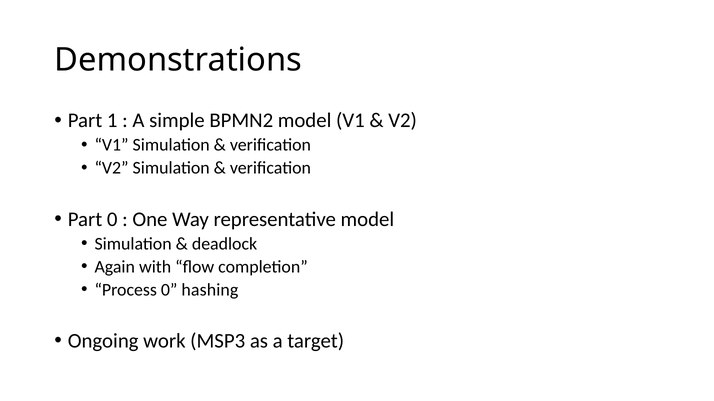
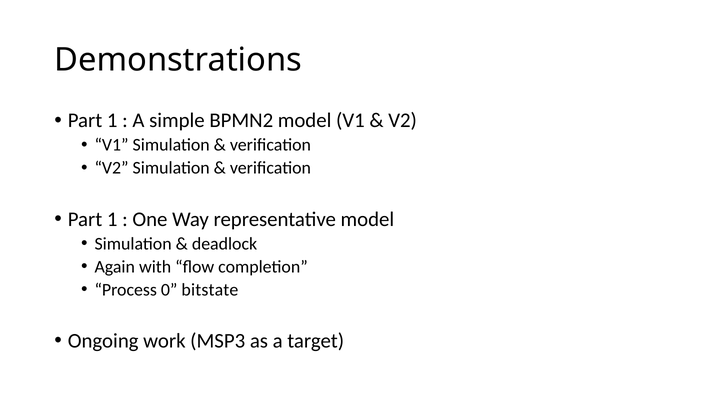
0: 0 -> 1 (112, 220)
hashing: hashing -> bitstate (210, 290)
